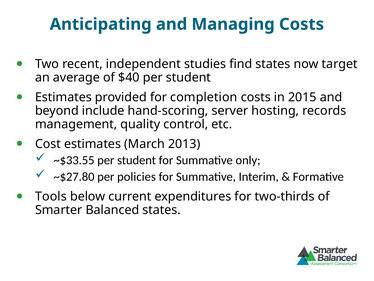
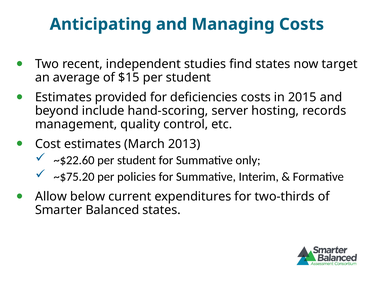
$40: $40 -> $15 (129, 77)
completion: completion -> deficiencies (204, 97)
~$33.55: ~$33.55 -> ~$22.60 (74, 160)
~$27.80: ~$27.80 -> ~$75.20 (74, 176)
Tools: Tools -> Allow (51, 196)
